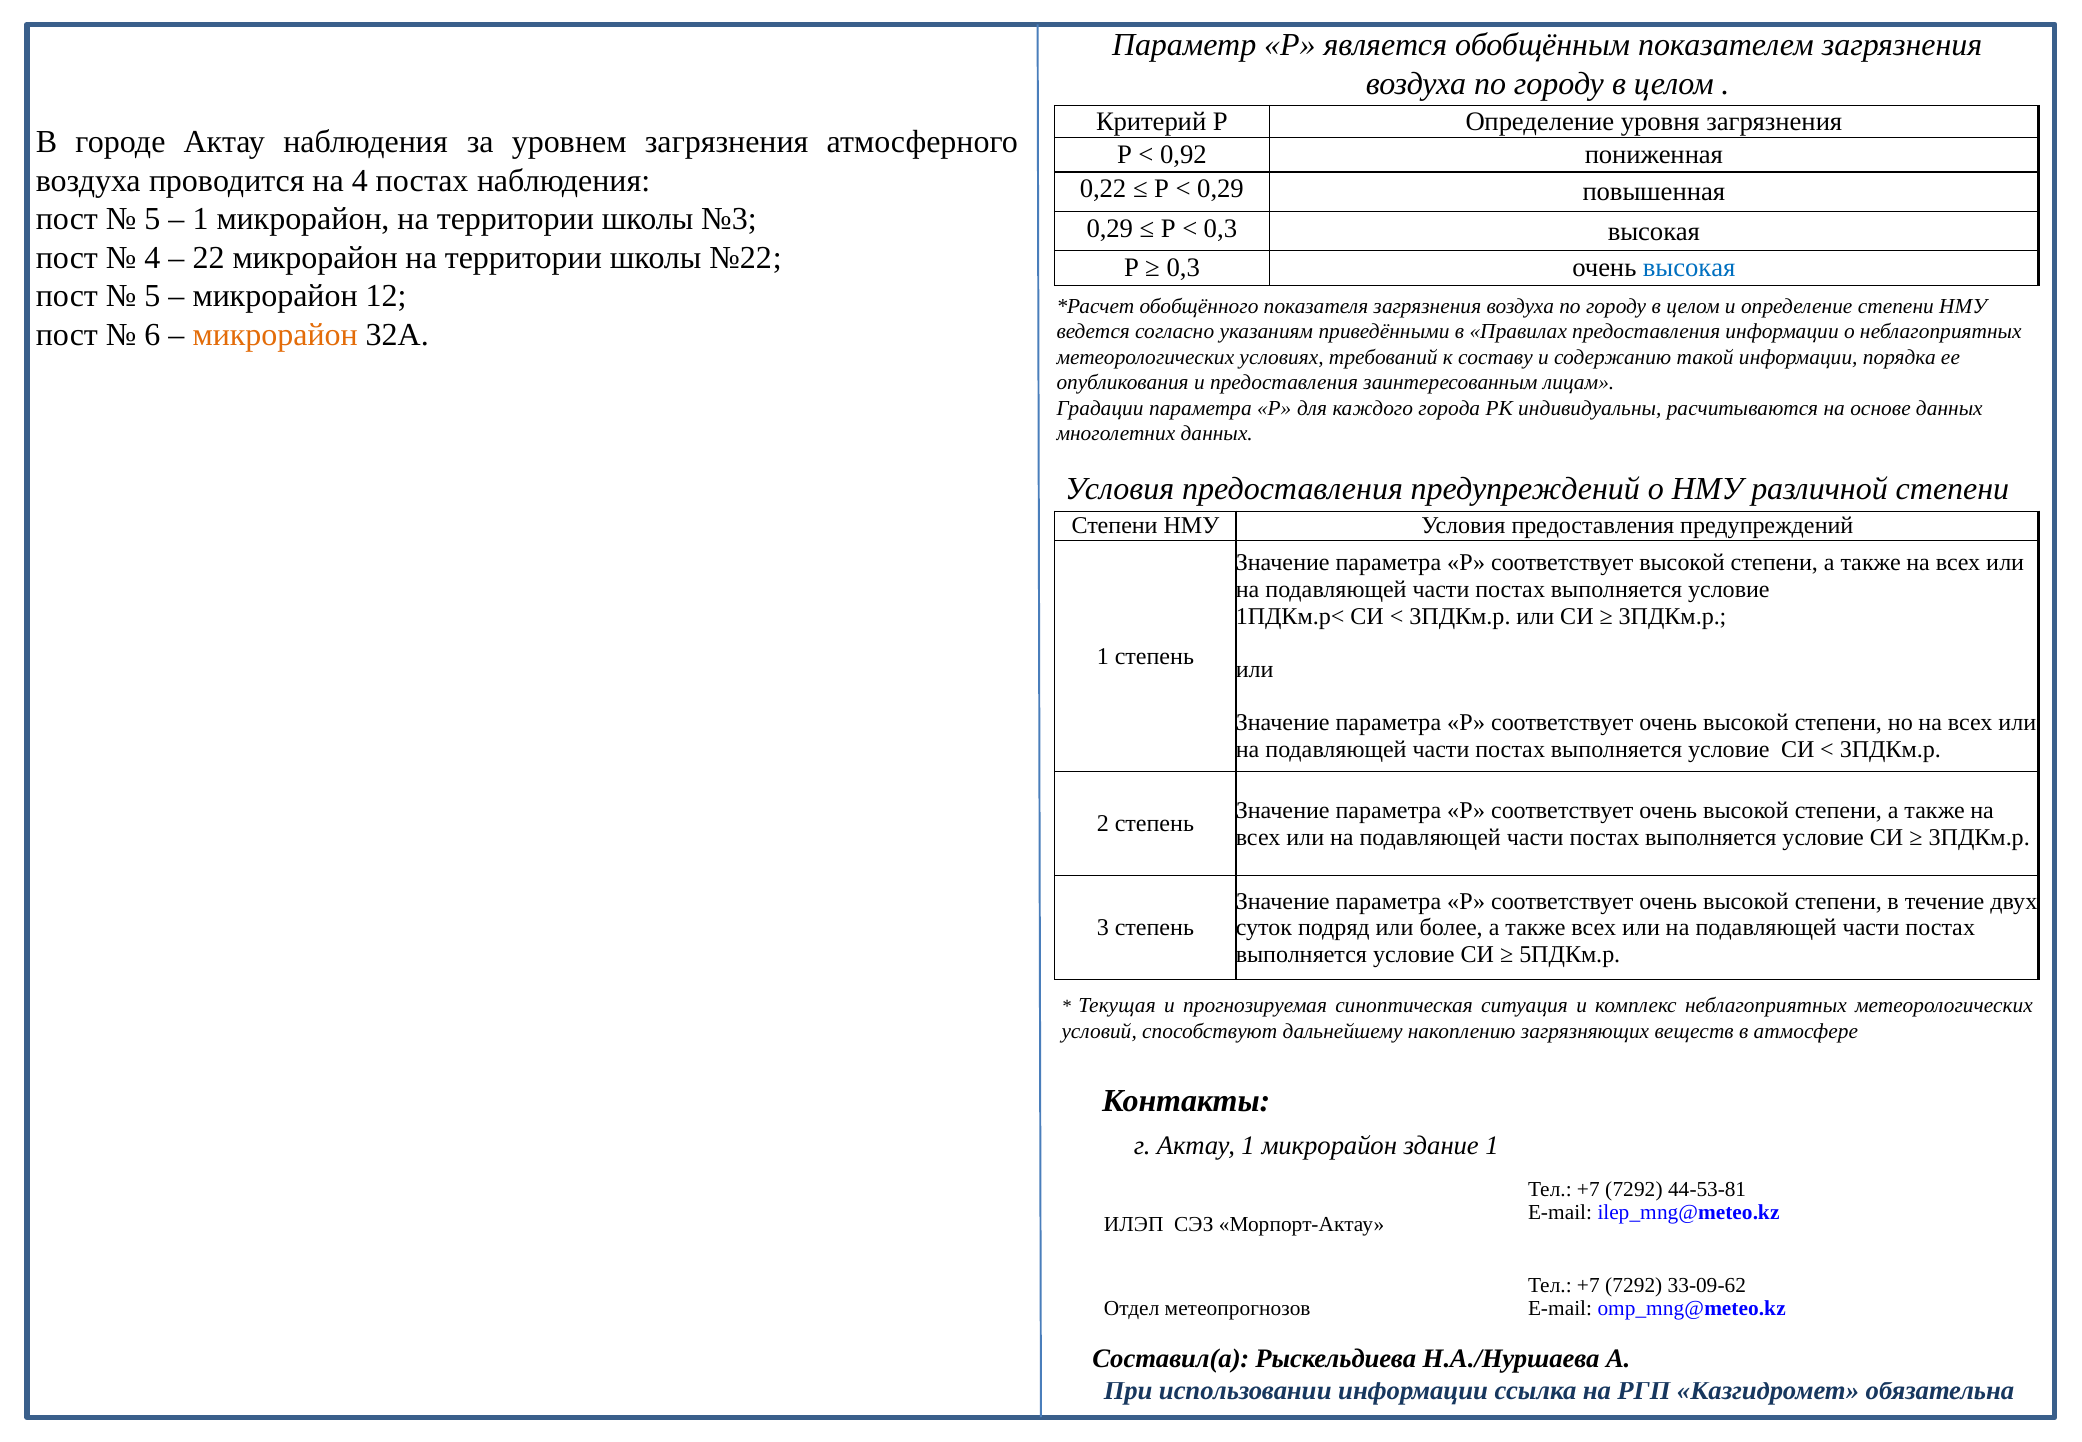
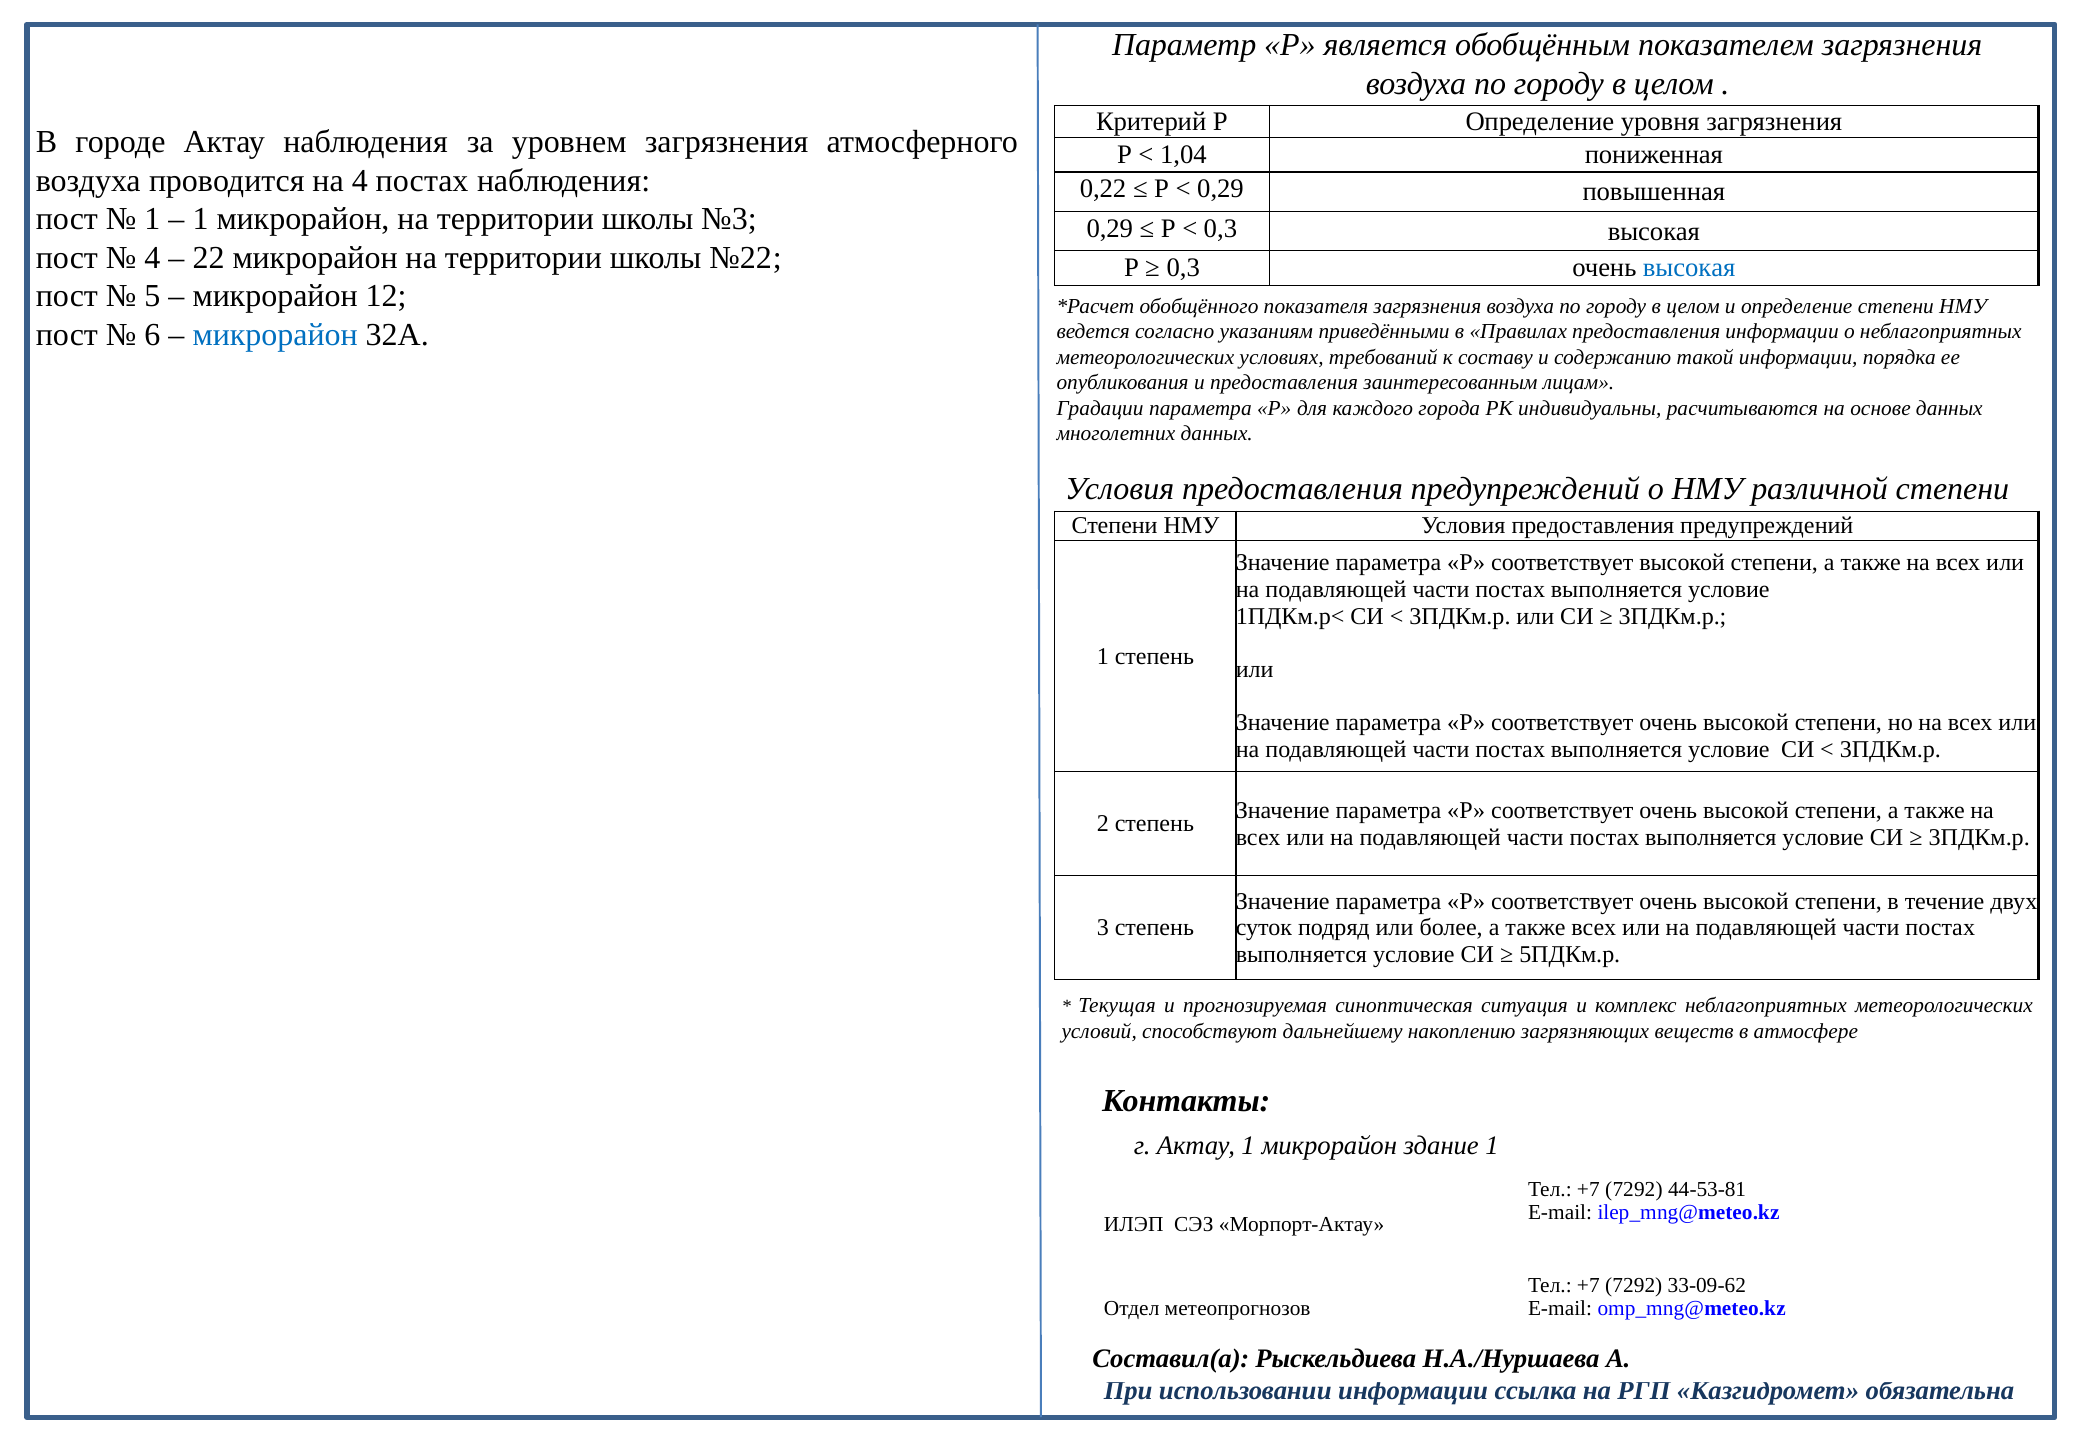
0,92: 0,92 -> 1,04 (1183, 154)
5: 5 -> 1 (152, 219)
микрорайон colour: orange -> blue (275, 334)
